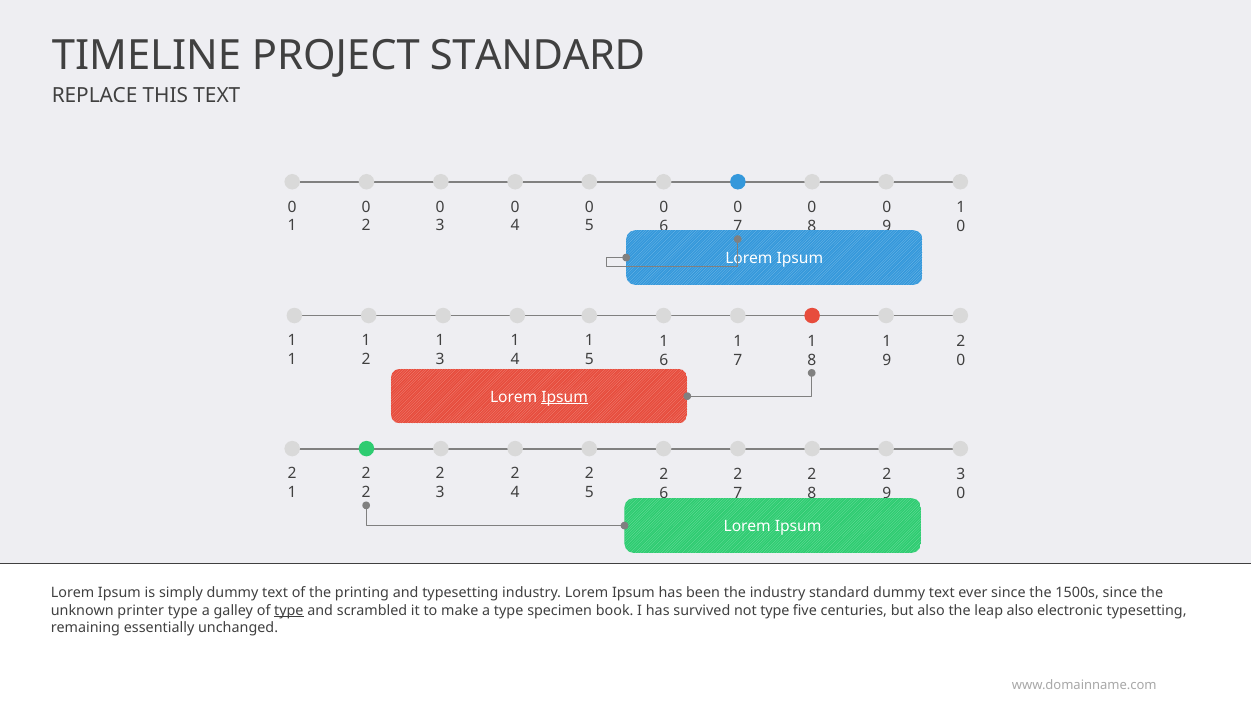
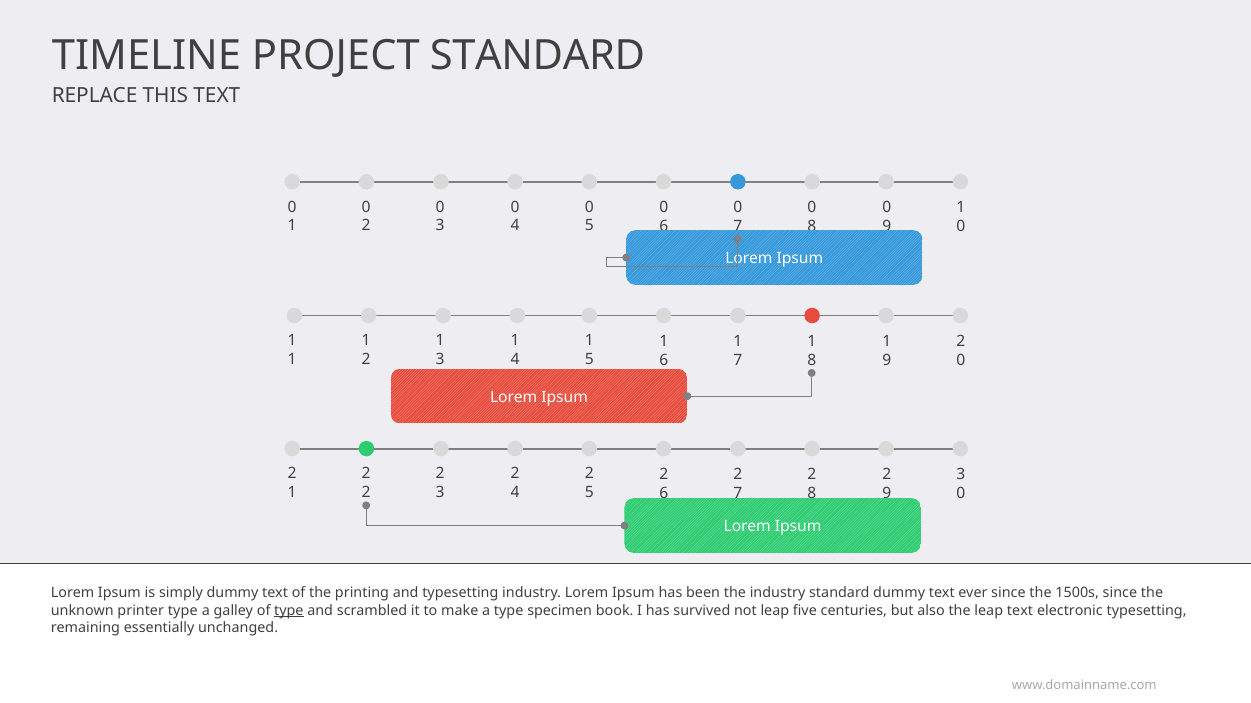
Ipsum underline: present -> none (565, 398)
not type: type -> leap (775, 611)
leap also: also -> text (1020, 611)
